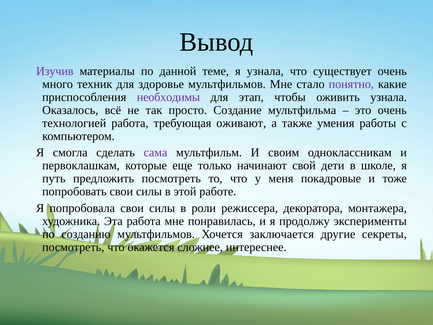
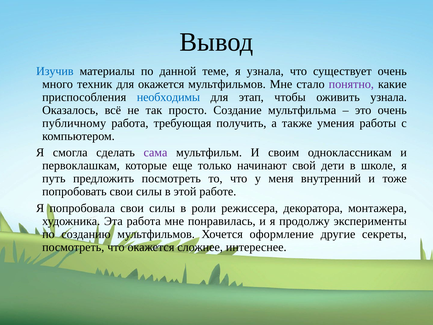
Изучив colour: purple -> blue (55, 71)
для здоровье: здоровье -> окажется (161, 84)
необходимы colour: purple -> blue (168, 97)
технологией: технологией -> публичному (74, 123)
оживают: оживают -> получить (241, 123)
покадровые: покадровые -> внутренний (331, 179)
заключается: заключается -> оформление (282, 234)
